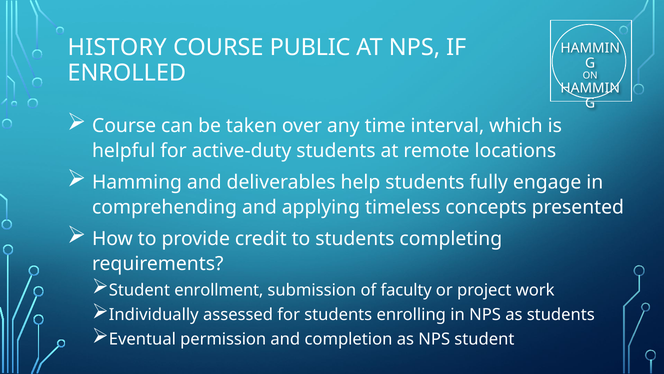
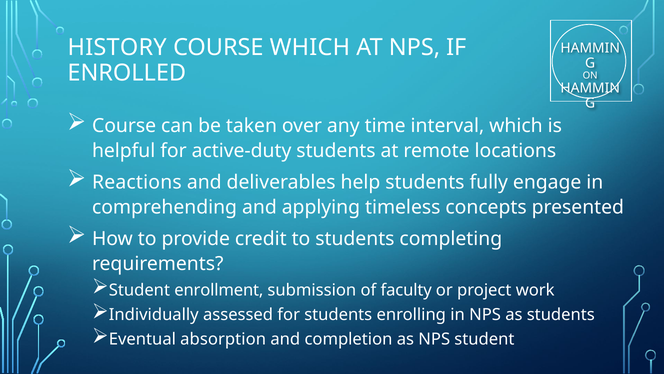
COURSE PUBLIC: PUBLIC -> WHICH (310, 48)
Hamming: Hamming -> Reactions (137, 182)
permission: permission -> absorption (223, 339)
